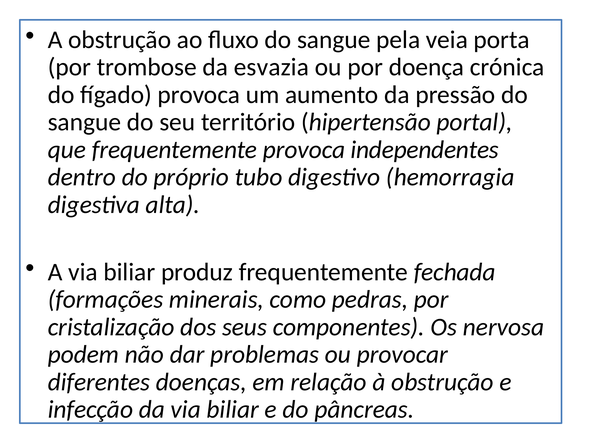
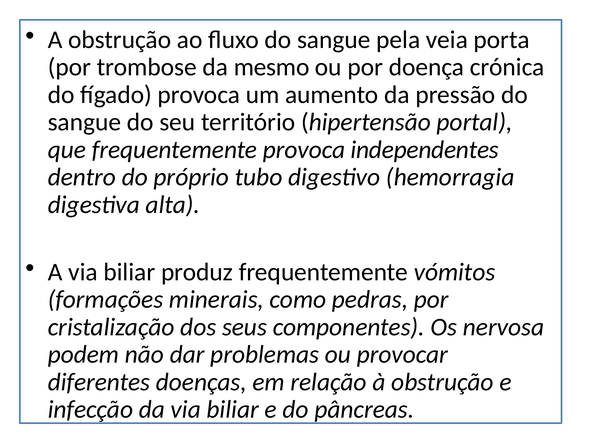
esvazia: esvazia -> mesmo (272, 67)
fechada: fechada -> vómitos (455, 272)
